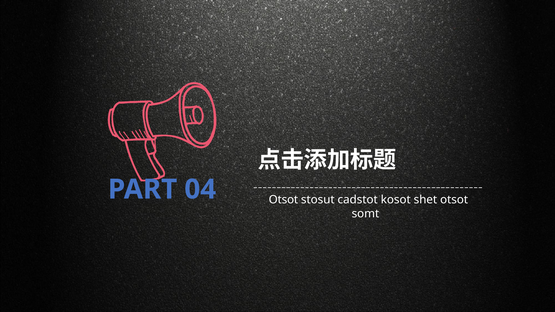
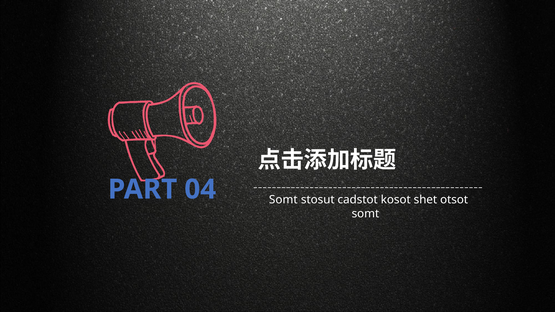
Otsot: Otsot -> Somt (283, 200)
